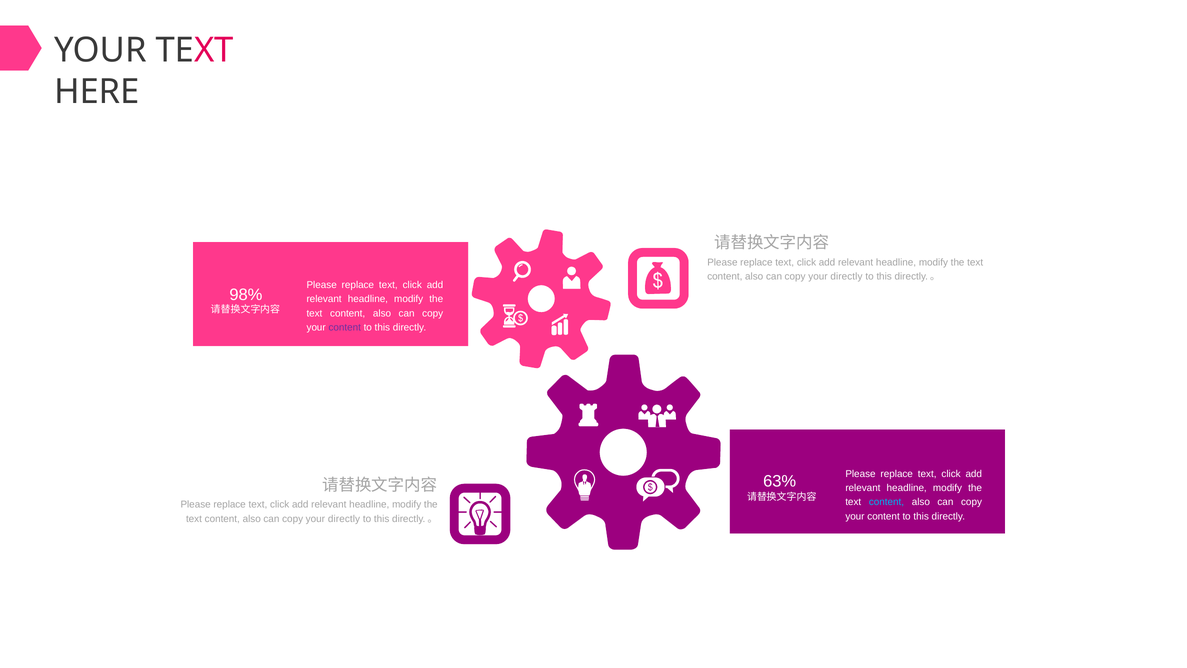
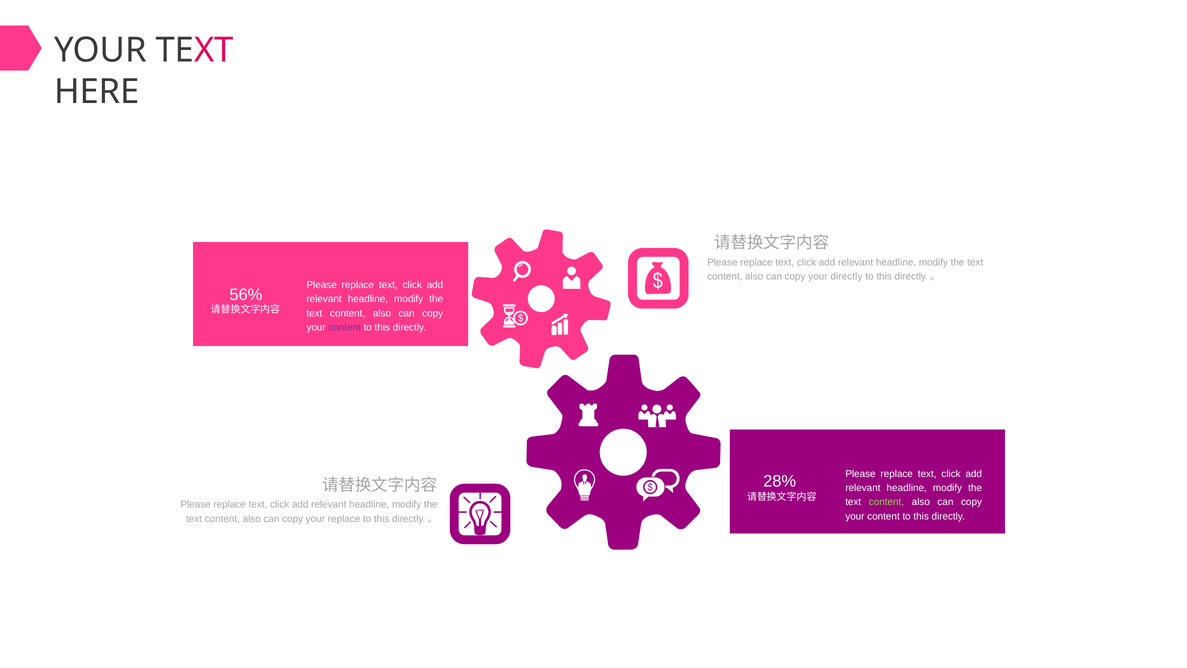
98%: 98% -> 56% (246, 294)
63%: 63% -> 28% (780, 481)
content colour: light blue -> light green (886, 502)
directly: directly -> replace (344, 519)
